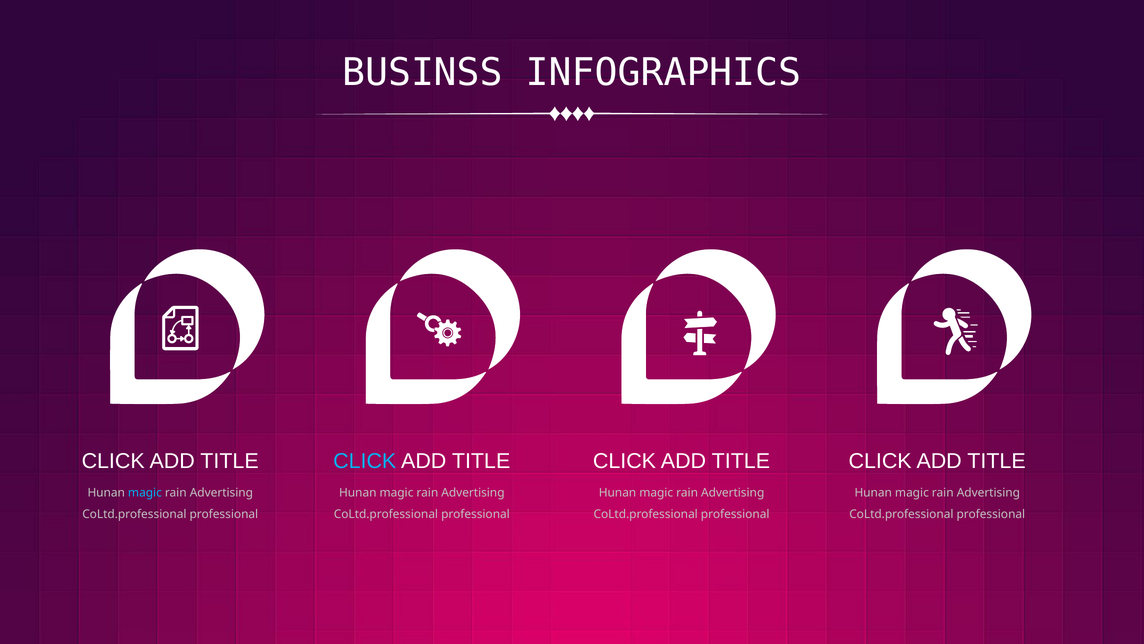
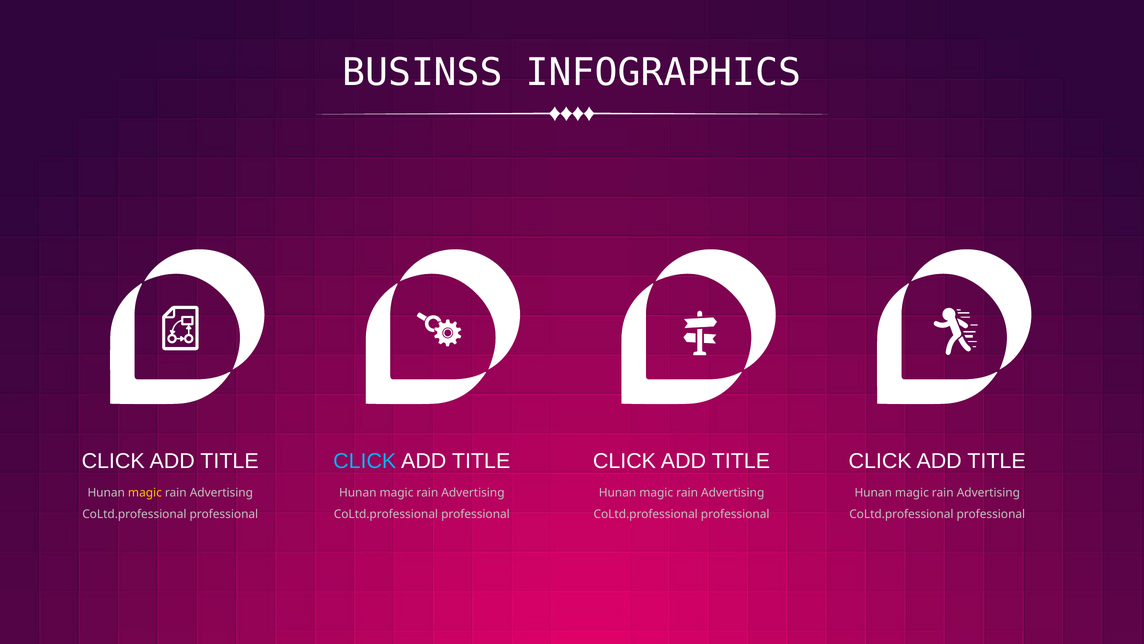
magic colour: light blue -> yellow (145, 492)
